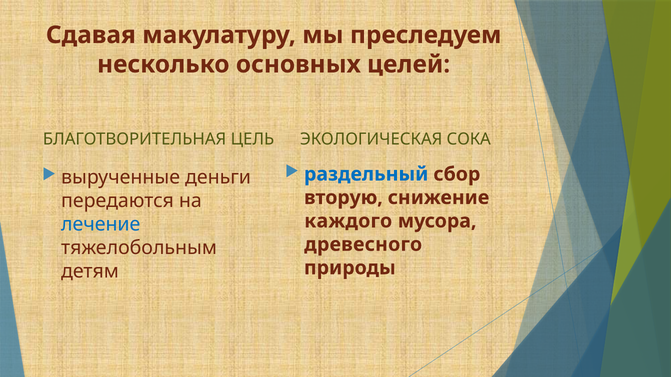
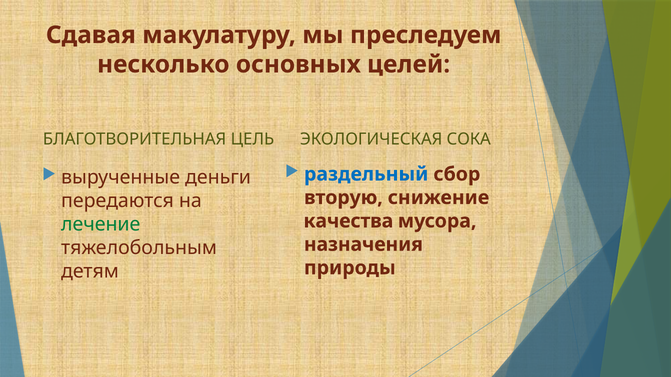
каждого: каждого -> качества (348, 221)
лечение colour: blue -> green (101, 225)
древесного: древесного -> назначения (363, 245)
